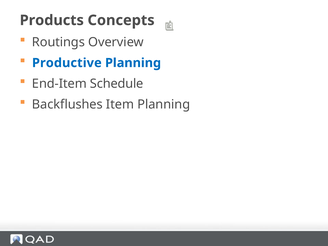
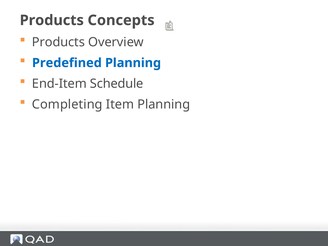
Routings: Routings -> Products (58, 42)
Productive: Productive -> Predefined (67, 63)
Backflushes: Backflushes -> Completing (67, 104)
